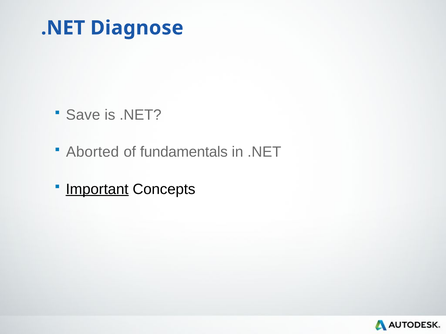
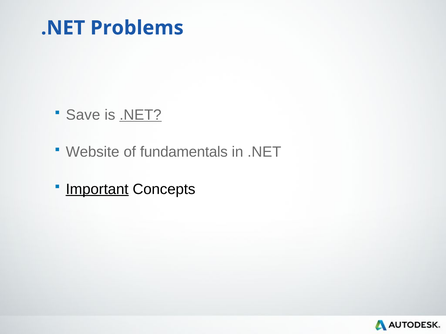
Diagnose: Diagnose -> Problems (137, 28)
.NET underline: none -> present (140, 115)
Aborted: Aborted -> Website (93, 152)
